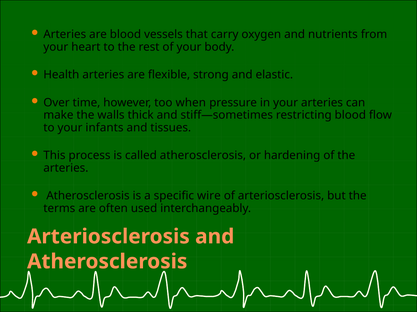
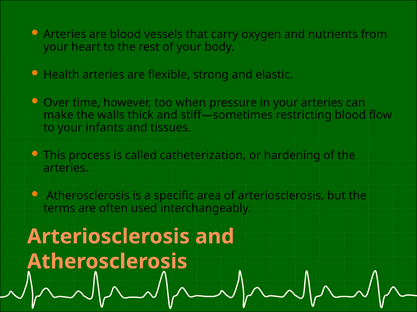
called atherosclerosis: atherosclerosis -> catheterization (203, 156)
wire: wire -> area (209, 196)
